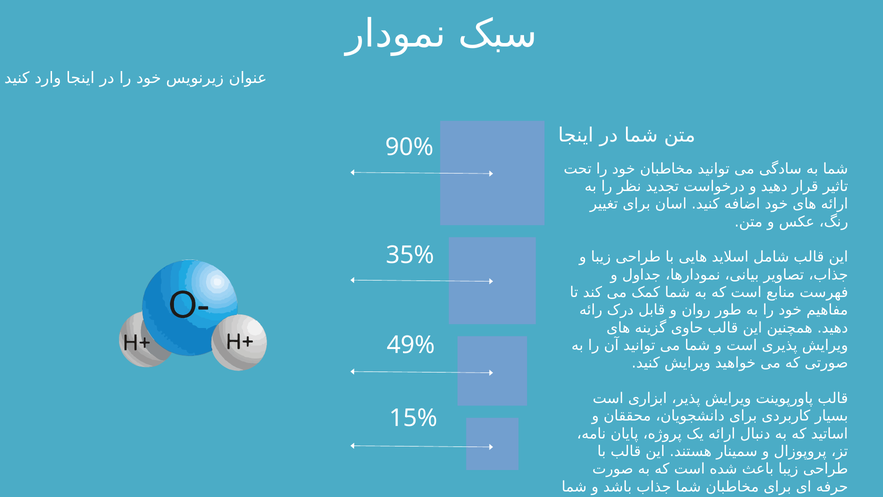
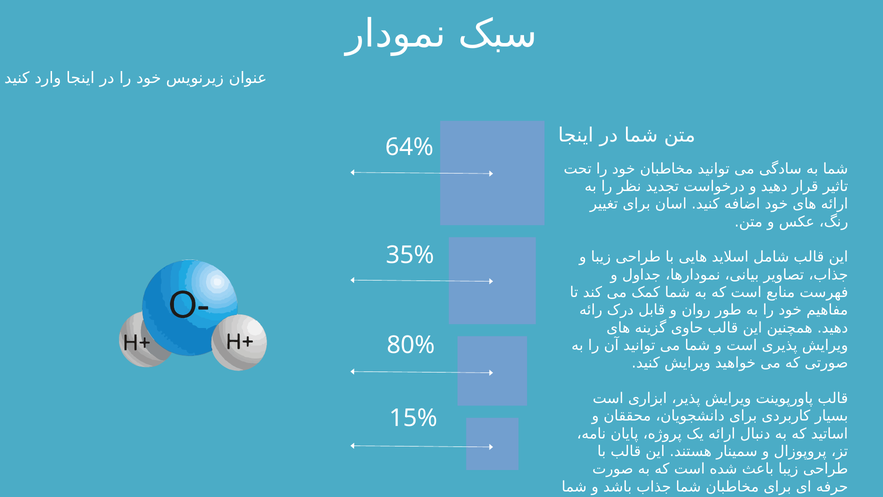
90%: 90% -> 64% (409, 147)
49%: 49% -> 80% (411, 345)
